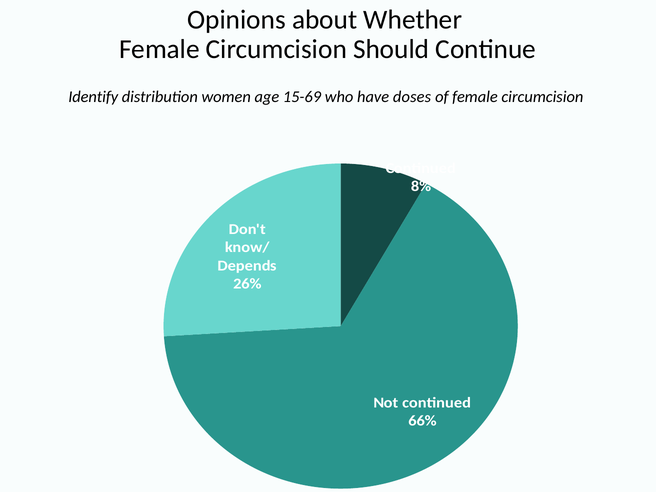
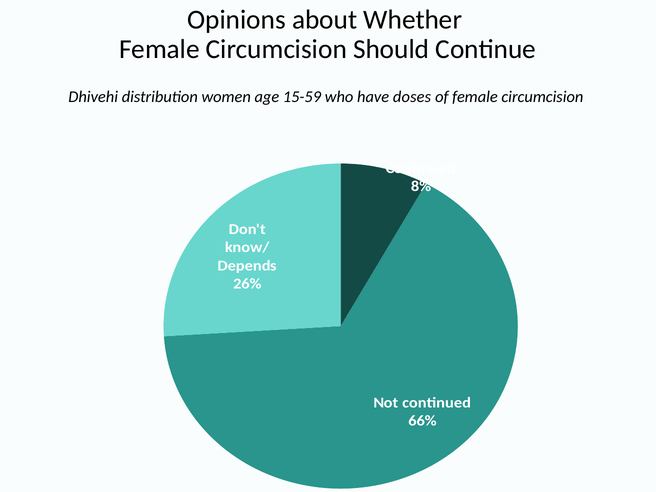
Identify: Identify -> Dhivehi (93, 97)
15-69: 15-69 -> 15-59 (302, 97)
